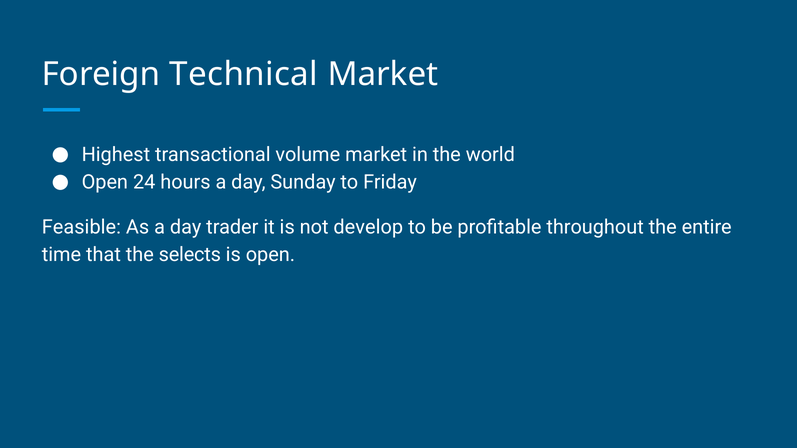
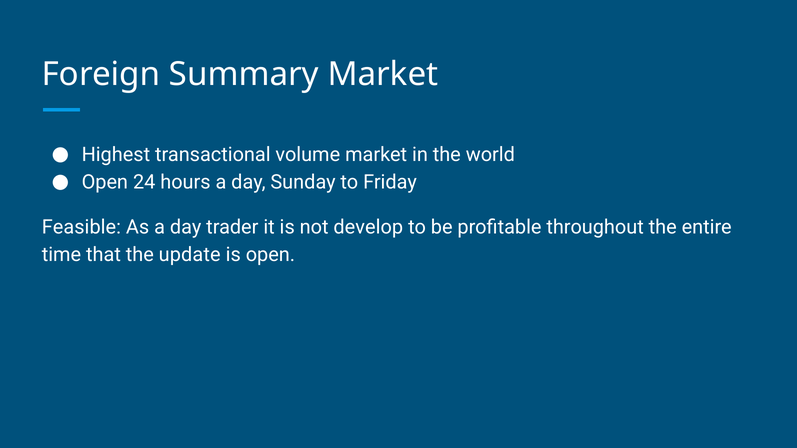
Technical: Technical -> Summary (244, 74)
selects: selects -> update (190, 255)
